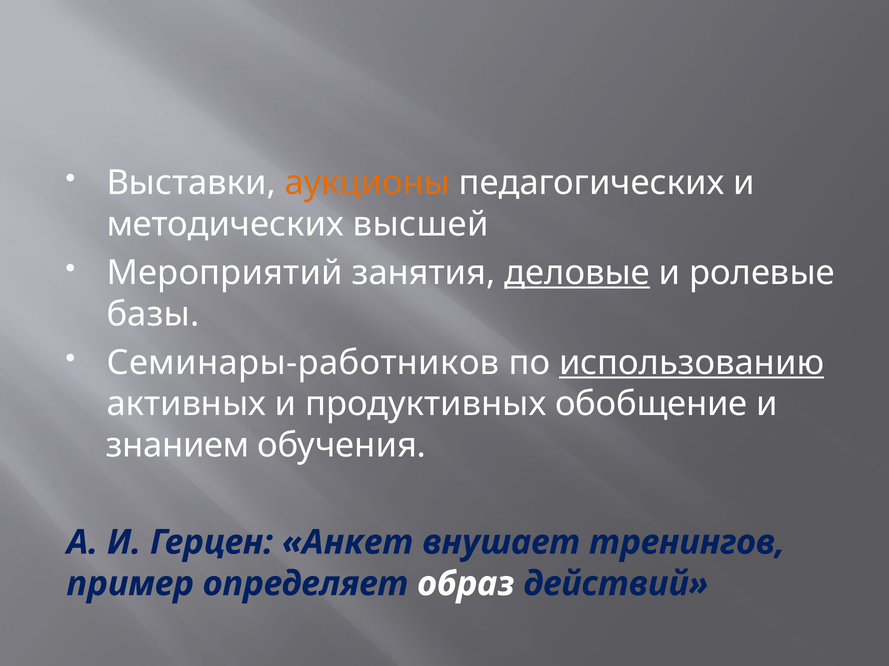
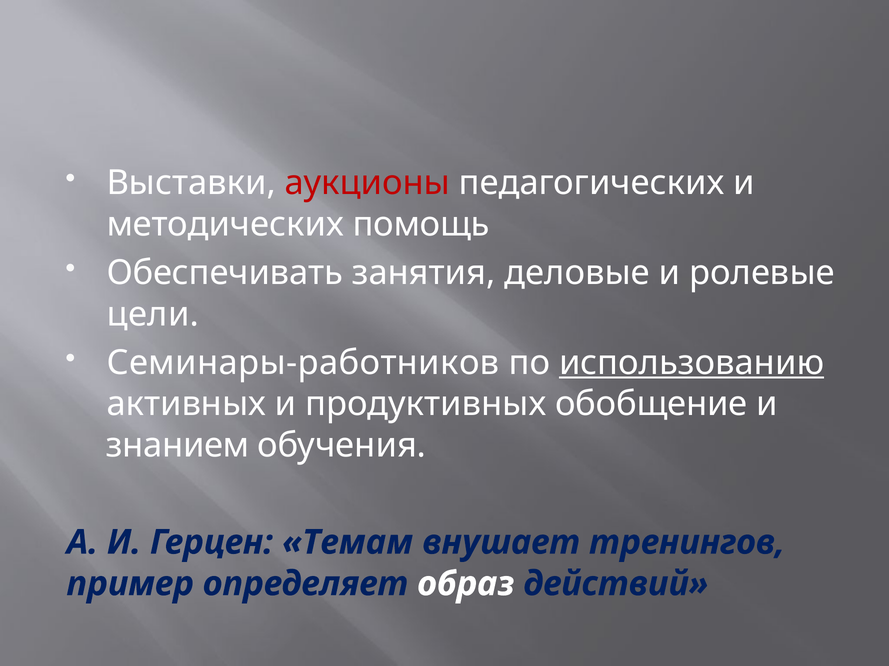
аукционы colour: orange -> red (367, 183)
высшей: высшей -> помощь (421, 225)
Мероприятий: Мероприятий -> Обеспечивать (225, 273)
деловые underline: present -> none (577, 273)
базы: базы -> цели (153, 315)
Анкет: Анкет -> Темам (348, 543)
